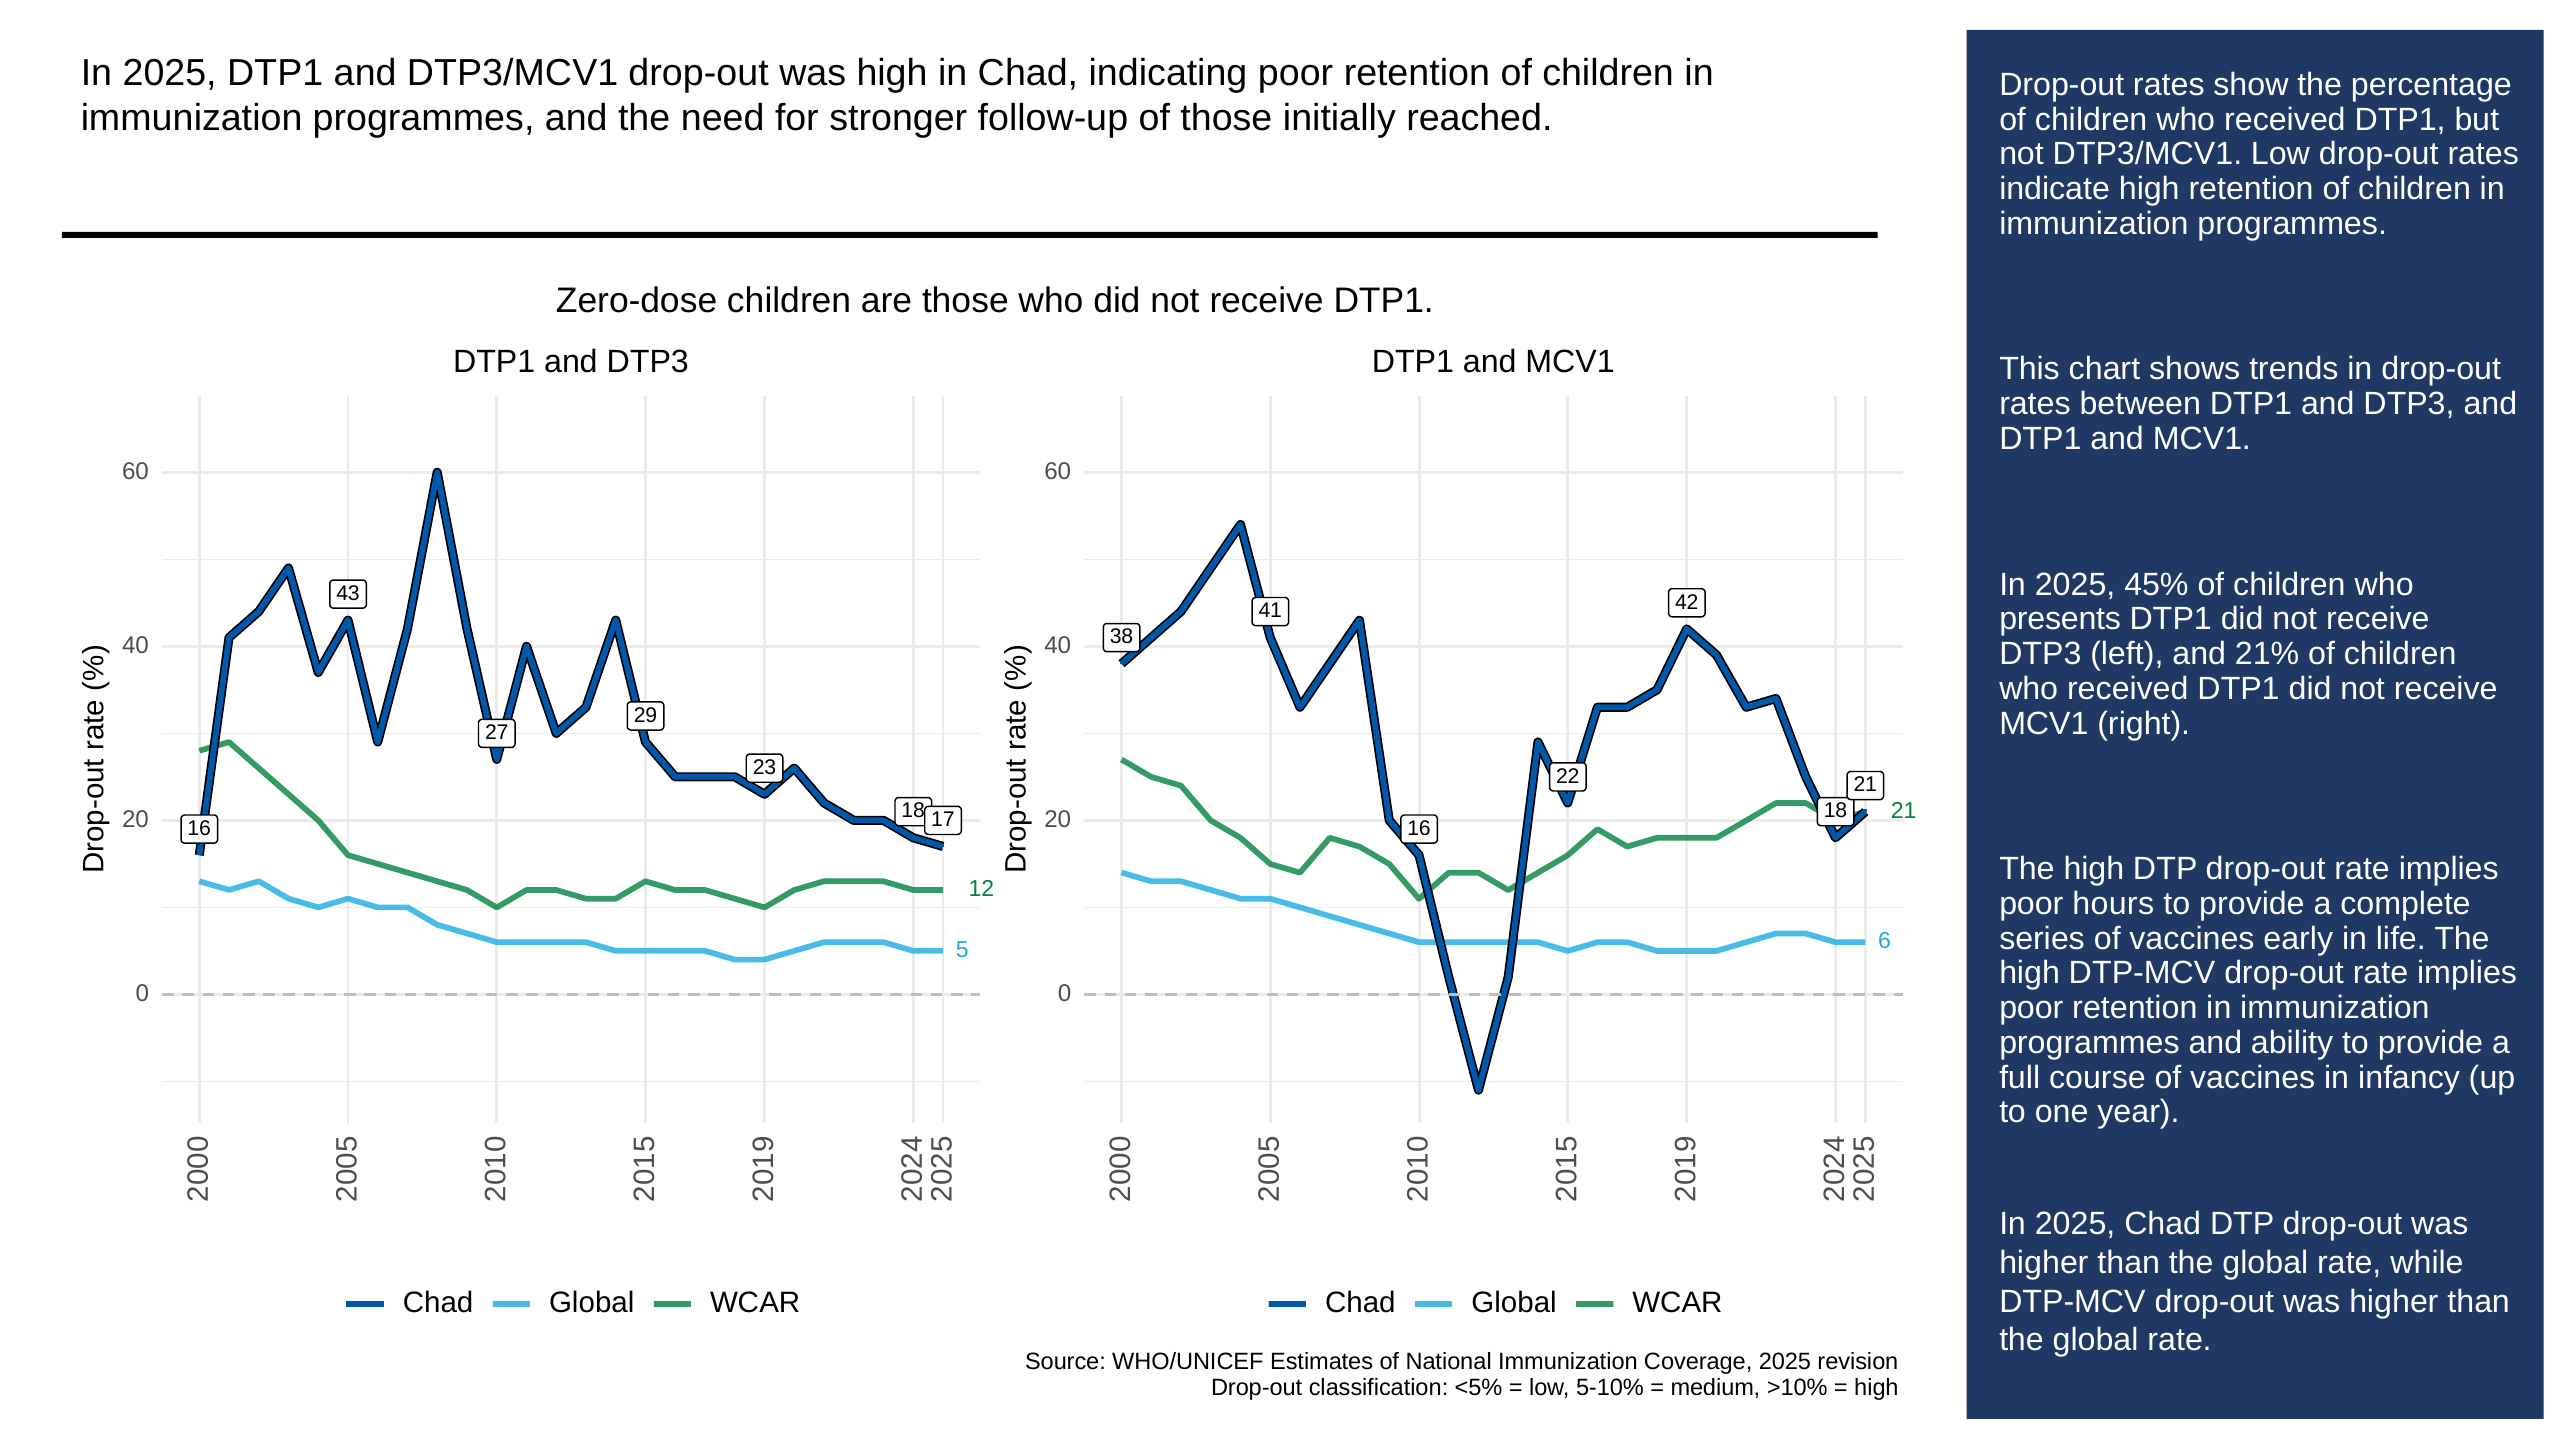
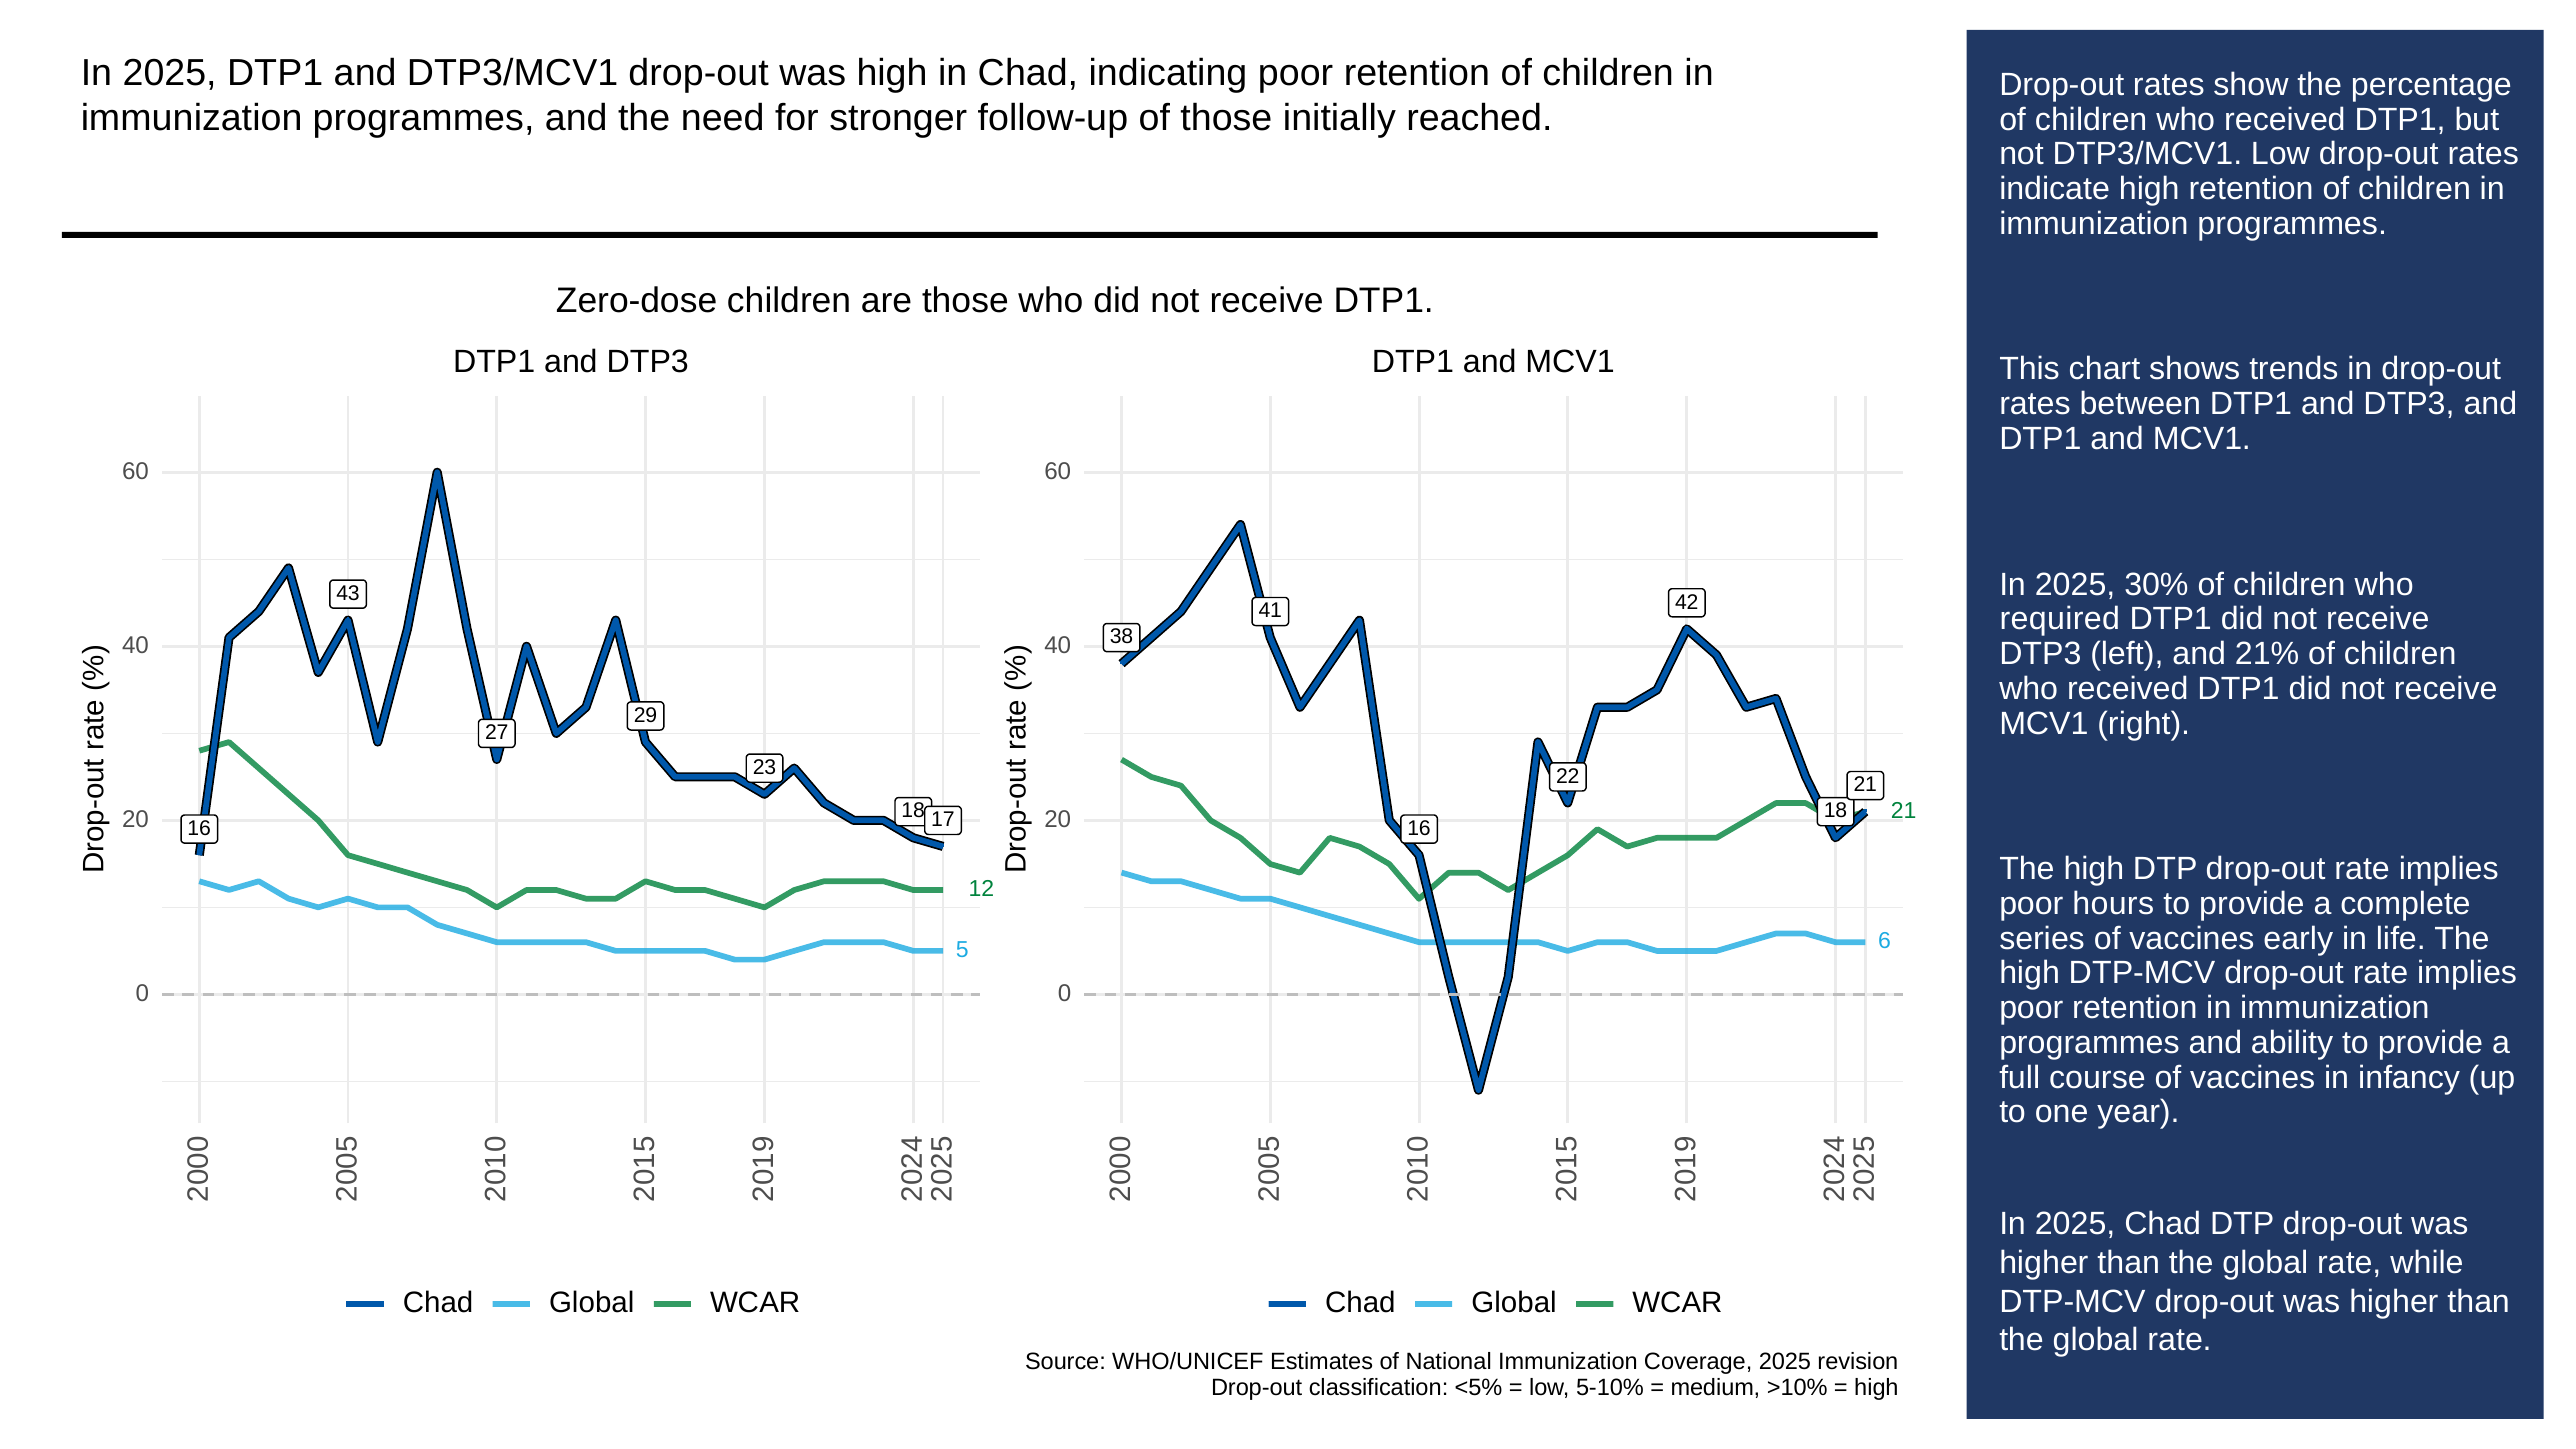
45%: 45% -> 30% (2156, 584)
presents: presents -> required (2060, 619)
